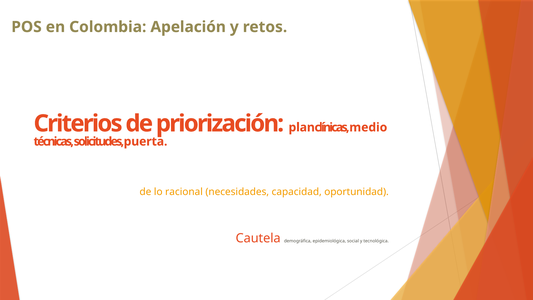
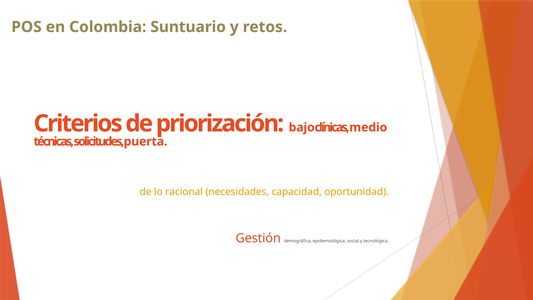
Apelación: Apelación -> Suntuario (188, 27)
plan: plan -> bajo (302, 127)
Cautela: Cautela -> Gestión (258, 238)
